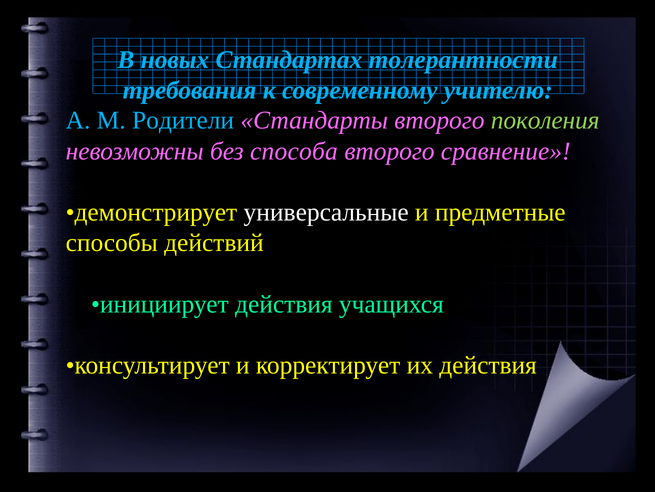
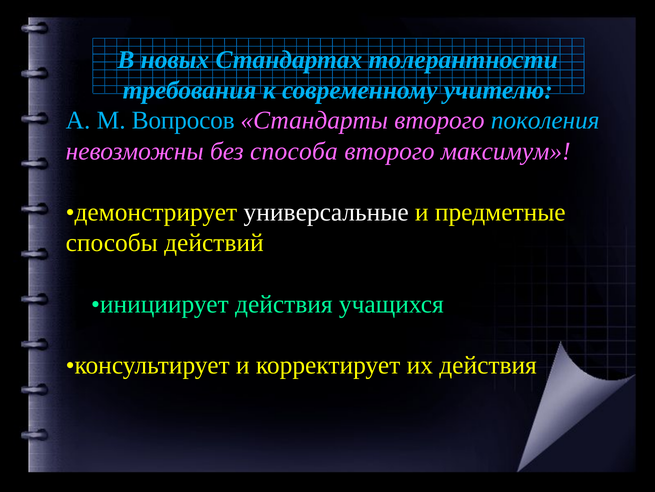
Родители: Родители -> Вопросов (183, 120)
поколения colour: light green -> light blue (545, 120)
сравнение: сравнение -> максимум (506, 151)
